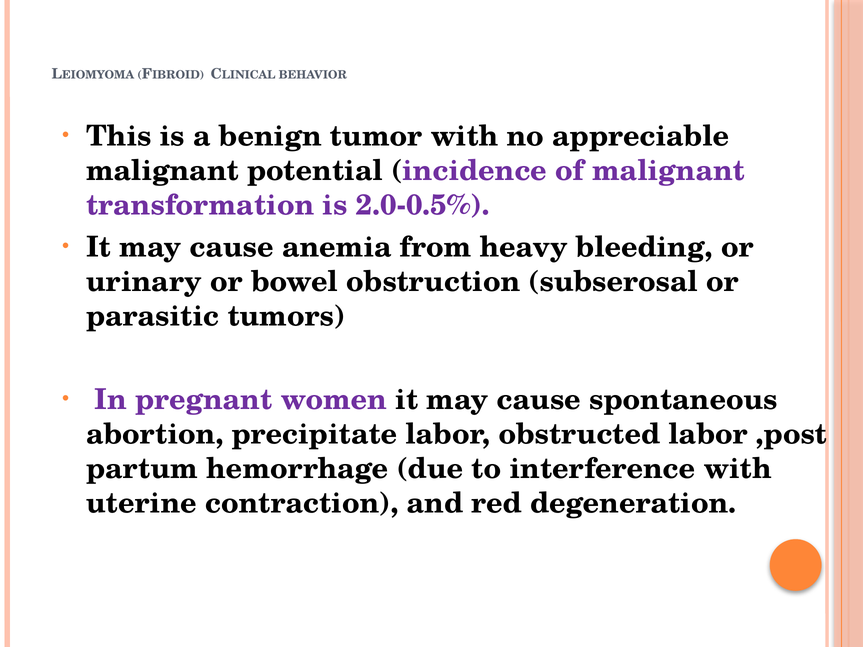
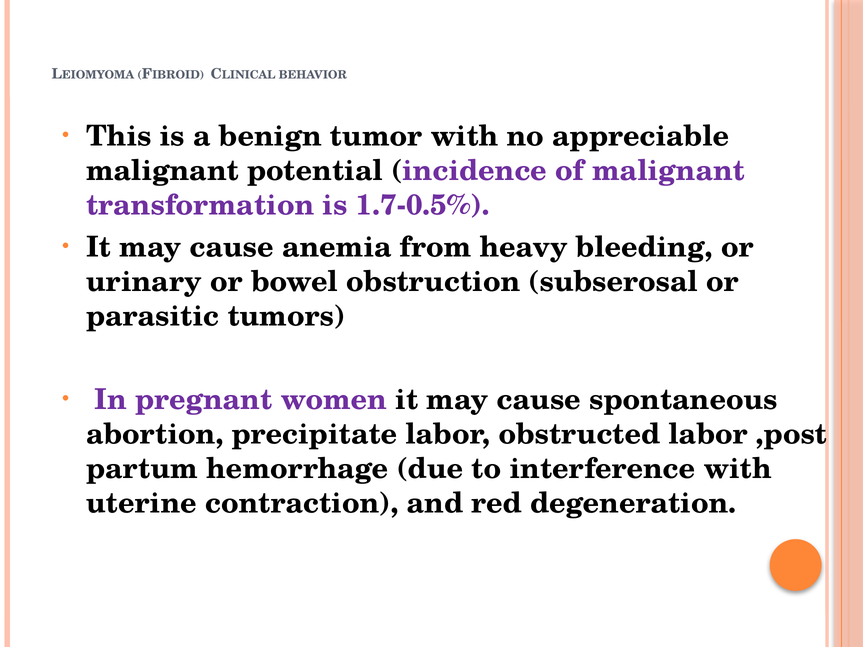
2.0-0.5%: 2.0-0.5% -> 1.7-0.5% (423, 206)
